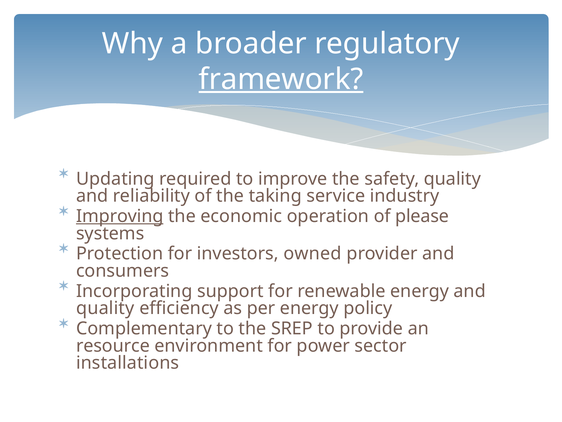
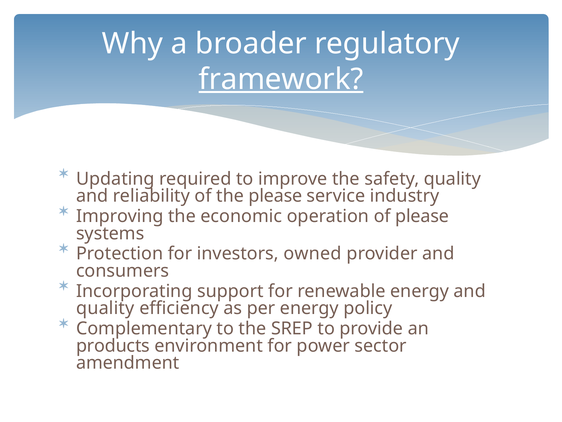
the taking: taking -> please (275, 196)
Improving underline: present -> none (120, 216)
resource: resource -> products (113, 345)
installations: installations -> amendment (128, 363)
